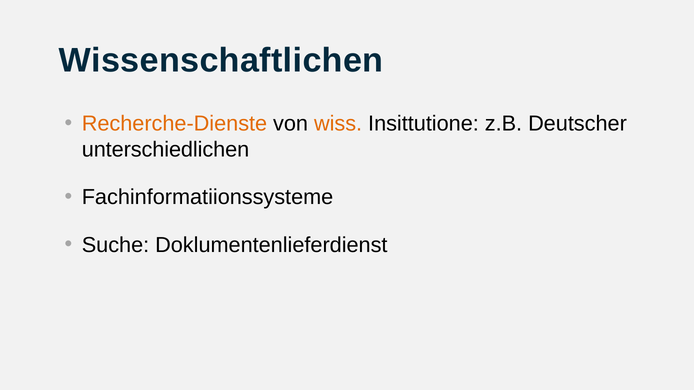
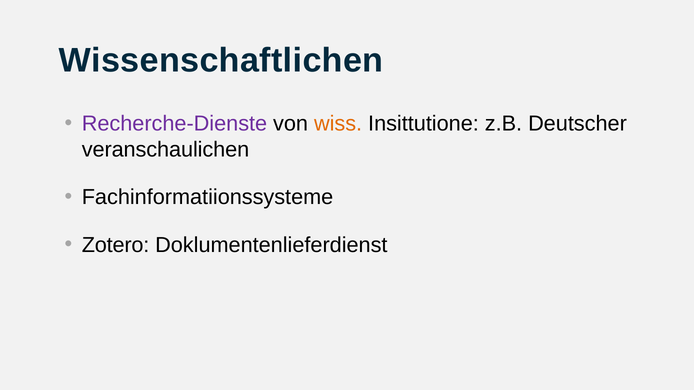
Recherche-Dienste colour: orange -> purple (174, 124)
unterschiedlichen: unterschiedlichen -> veranschaulichen (165, 150)
Suche: Suche -> Zotero (116, 245)
